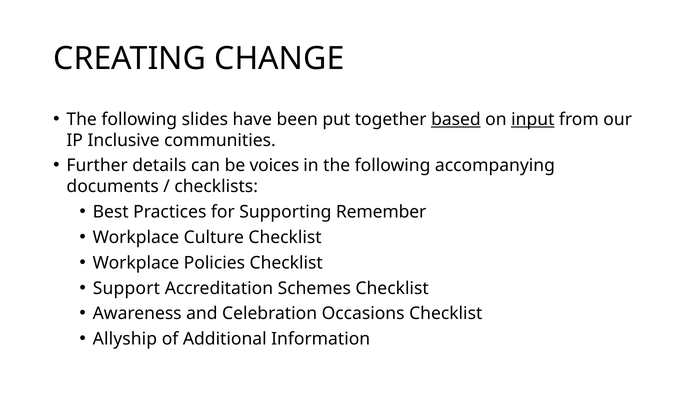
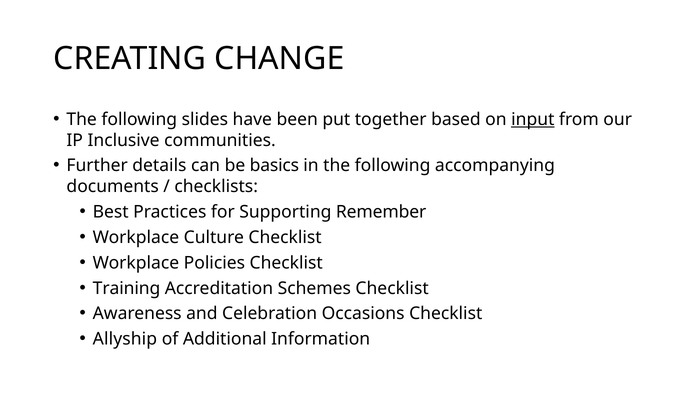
based underline: present -> none (456, 119)
voices: voices -> basics (274, 166)
Support: Support -> Training (127, 288)
